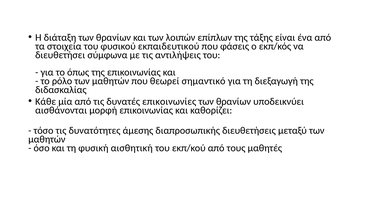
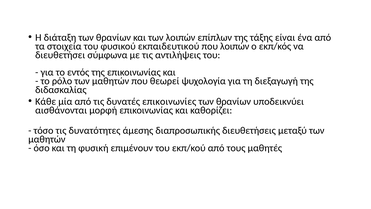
που φάσεις: φάσεις -> λοιπών (235, 46)
όπως: όπως -> εντός (78, 72)
σημαντικό: σημαντικό -> ψυχολογία (204, 81)
αισθητική: αισθητική -> επιμένουν (132, 148)
